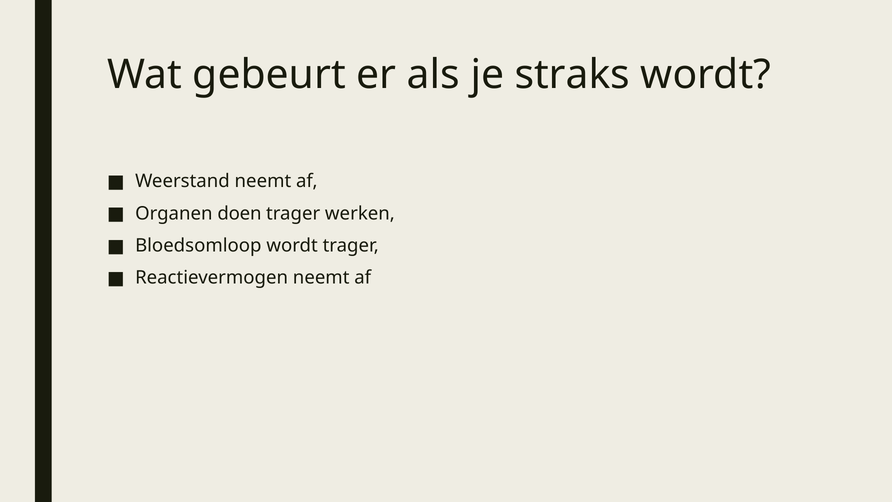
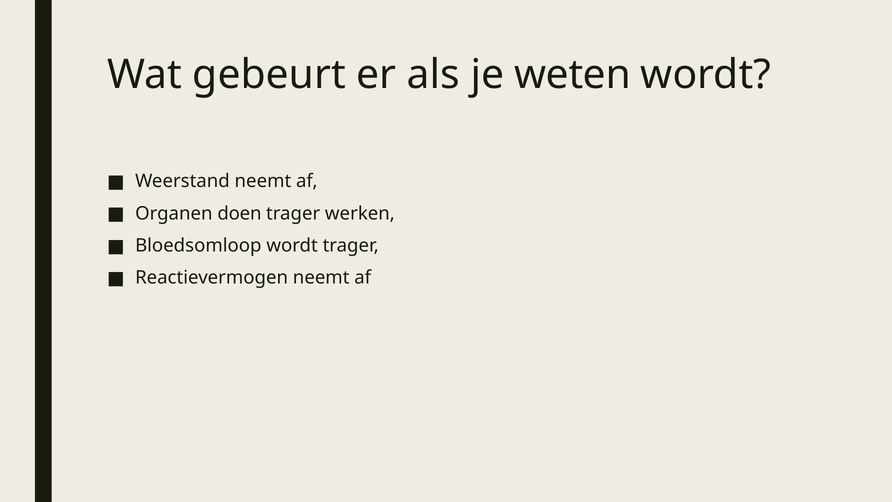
straks: straks -> weten (573, 75)
